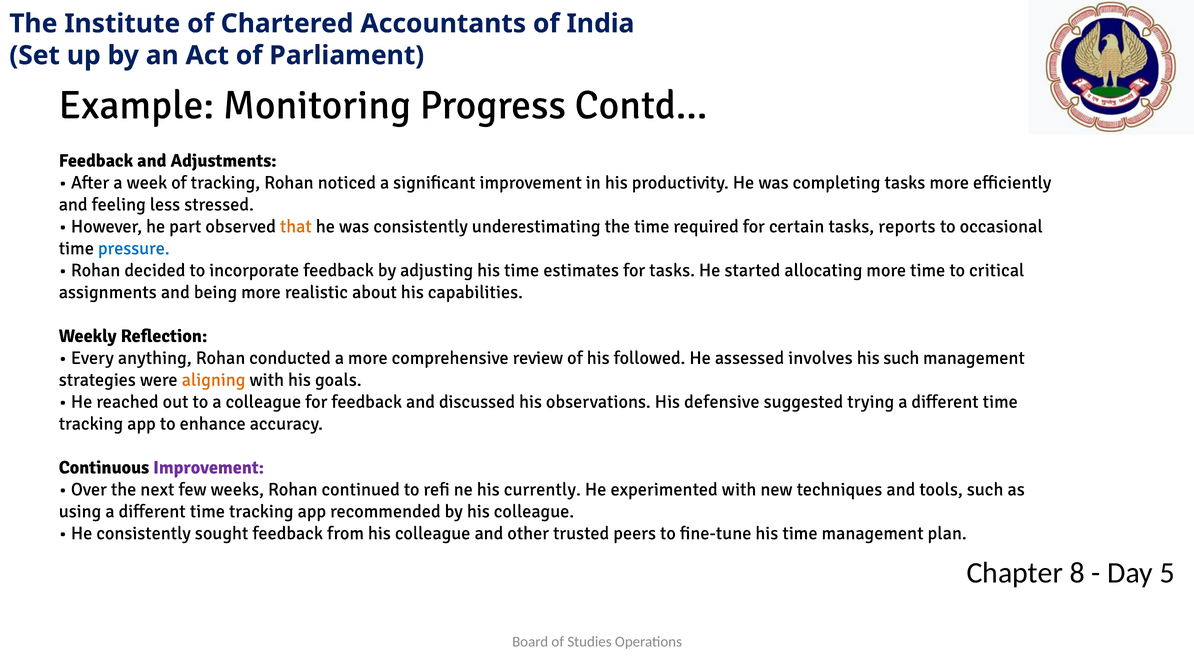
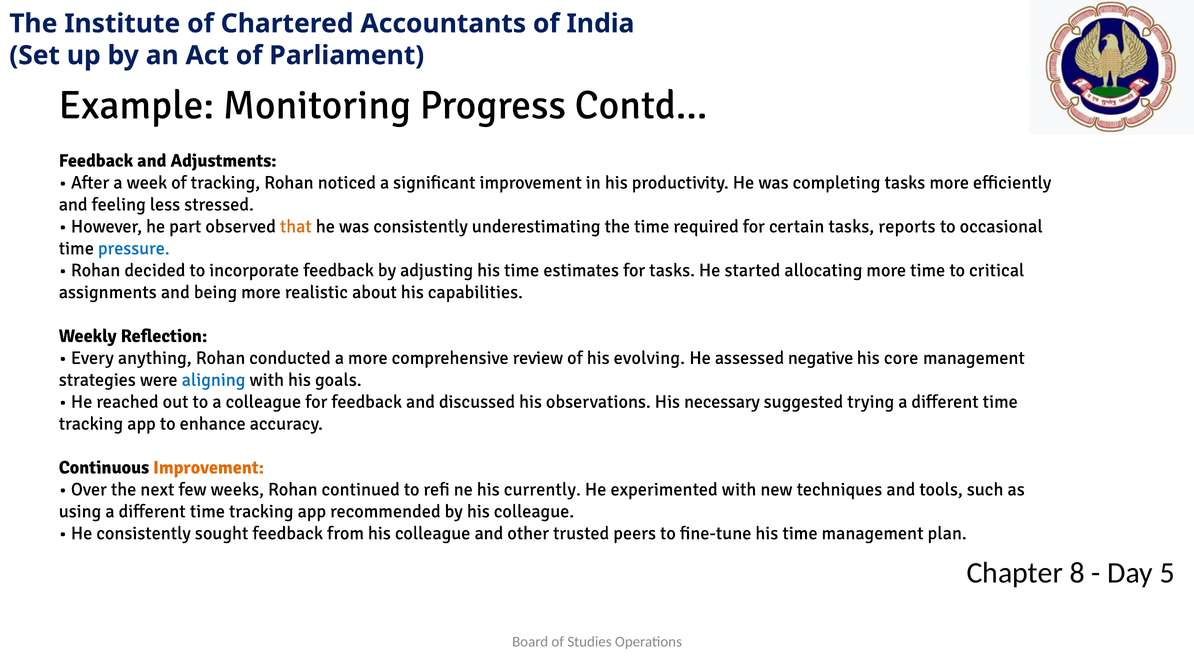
followed: followed -> evolving (649, 358)
involves: involves -> negative (821, 358)
his such: such -> core (901, 358)
aligning colour: orange -> blue (214, 380)
defensive: defensive -> necessary (722, 401)
Improvement colour: purple -> orange (209, 467)
